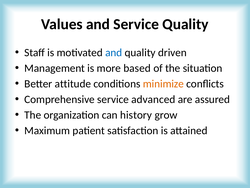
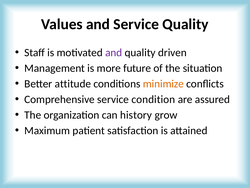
and colour: blue -> purple (114, 52)
based: based -> future (137, 68)
advanced: advanced -> condition (153, 99)
